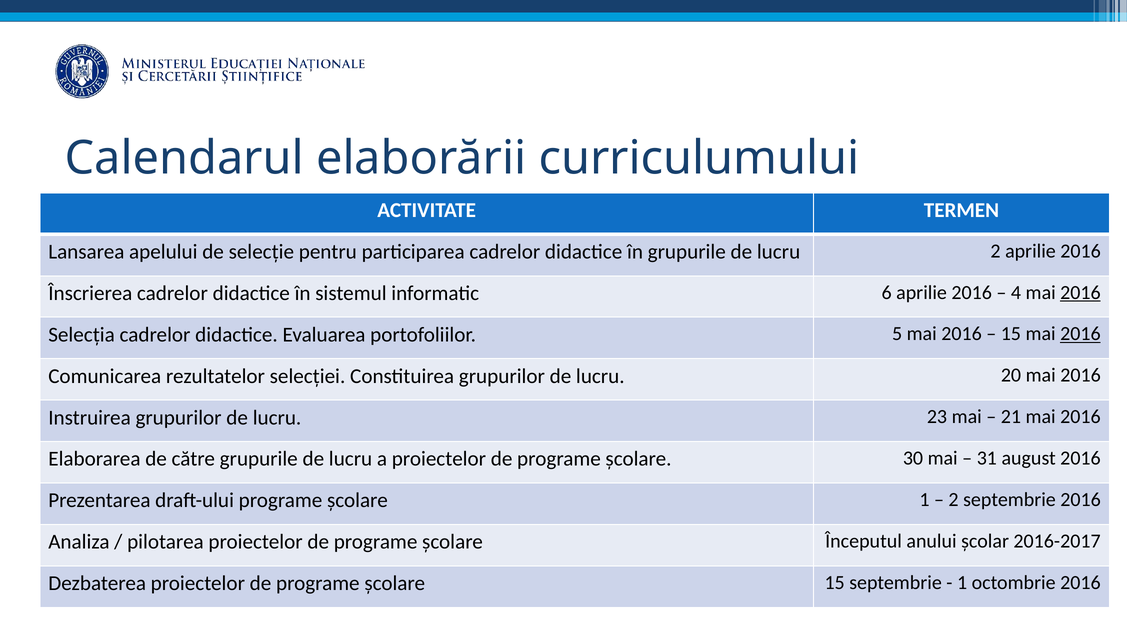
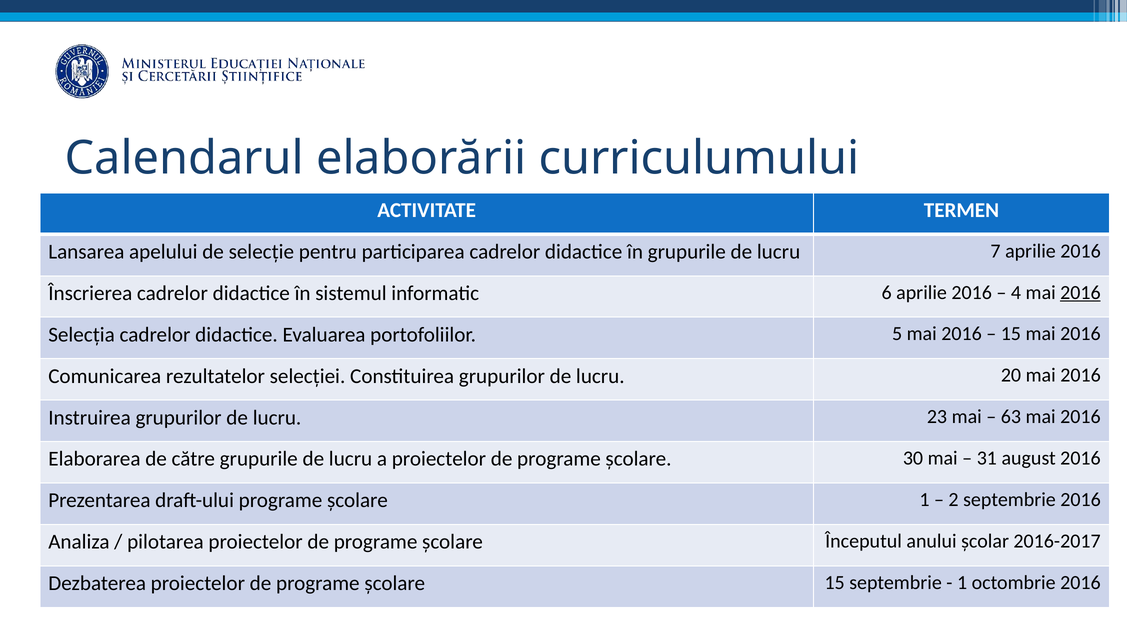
lucru 2: 2 -> 7 (996, 251)
2016 underline: present -> none (1080, 334)
21: 21 -> 63 (1011, 417)
